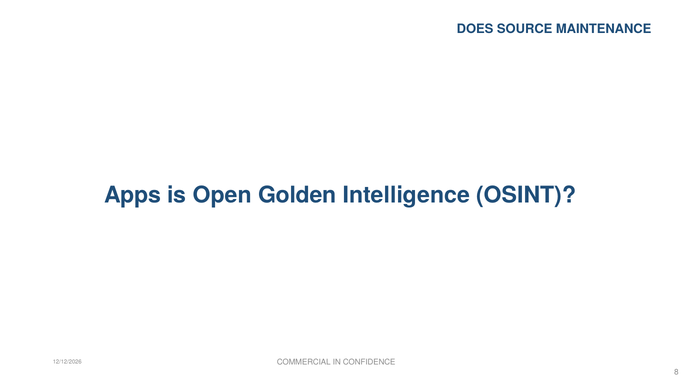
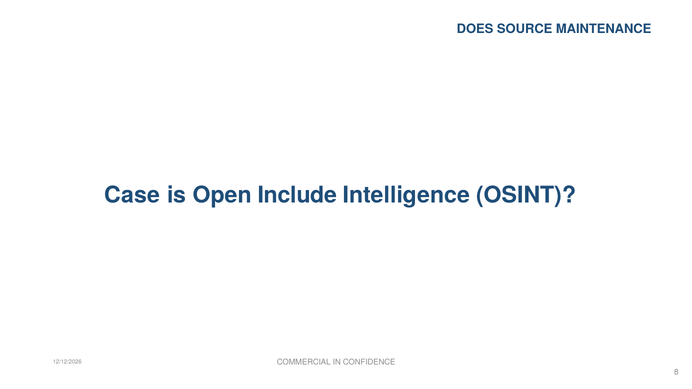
Apps: Apps -> Case (132, 195)
Golden: Golden -> Include (297, 195)
